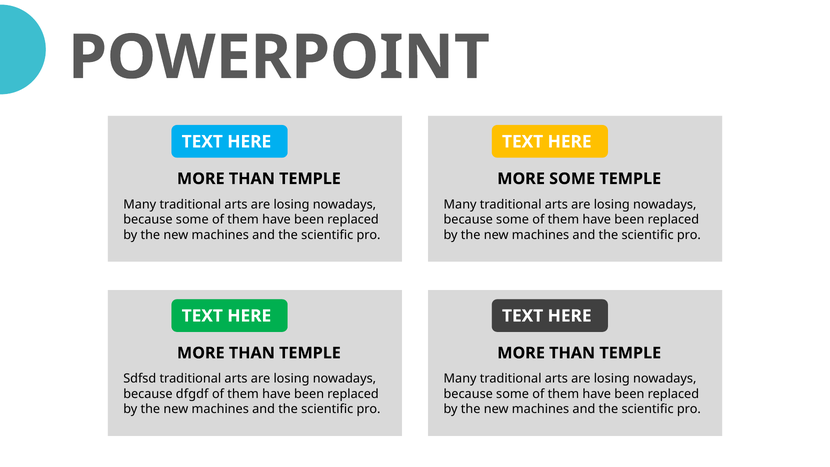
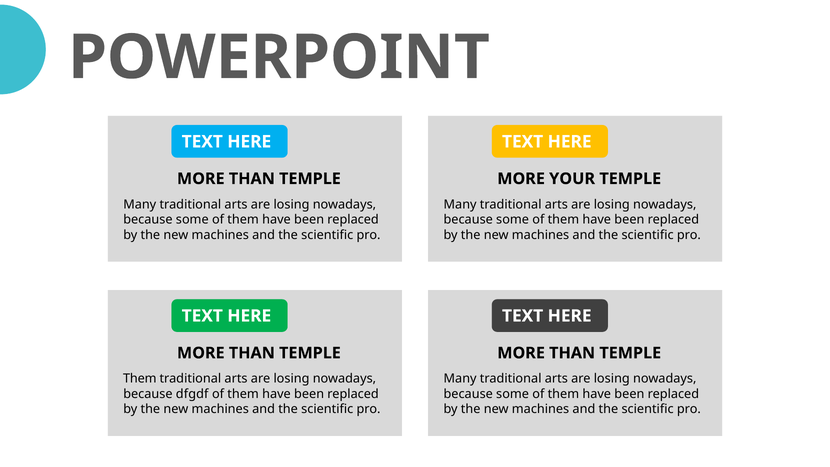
MORE SOME: SOME -> YOUR (572, 179)
Sdfsd: Sdfsd -> Them (140, 379)
